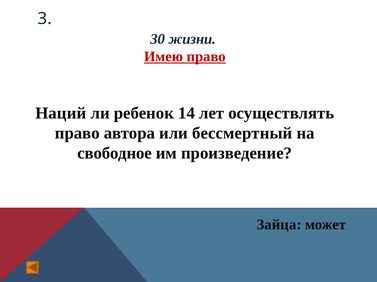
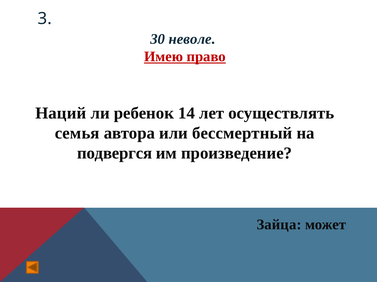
жизни: жизни -> неволе (192, 39)
право: право -> семья (77, 134)
свободное: свободное -> подвергся (115, 154)
